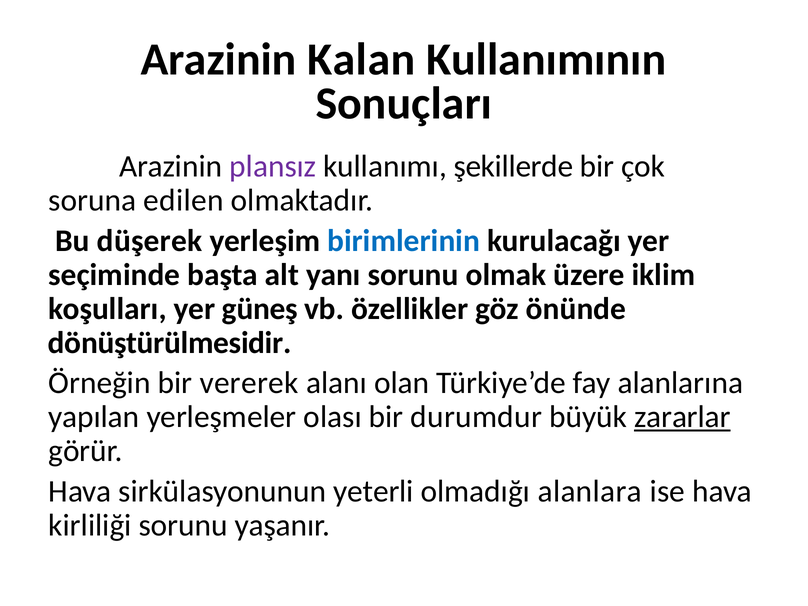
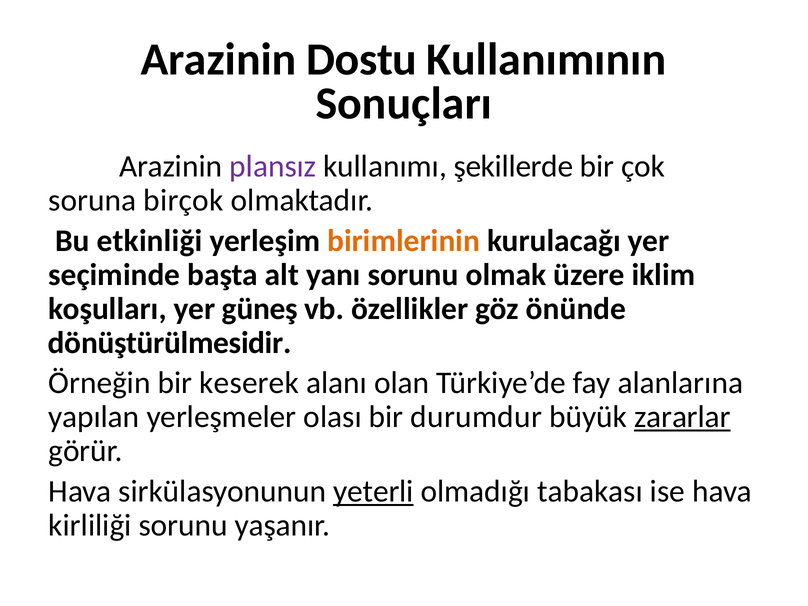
Kalan: Kalan -> Dostu (362, 60)
edilen: edilen -> birçok (183, 200)
düşerek: düşerek -> etkinliği (150, 241)
birimlerinin colour: blue -> orange (404, 241)
vererek: vererek -> keserek (249, 383)
yeterli underline: none -> present (373, 491)
alanlara: alanlara -> tabakası (590, 491)
